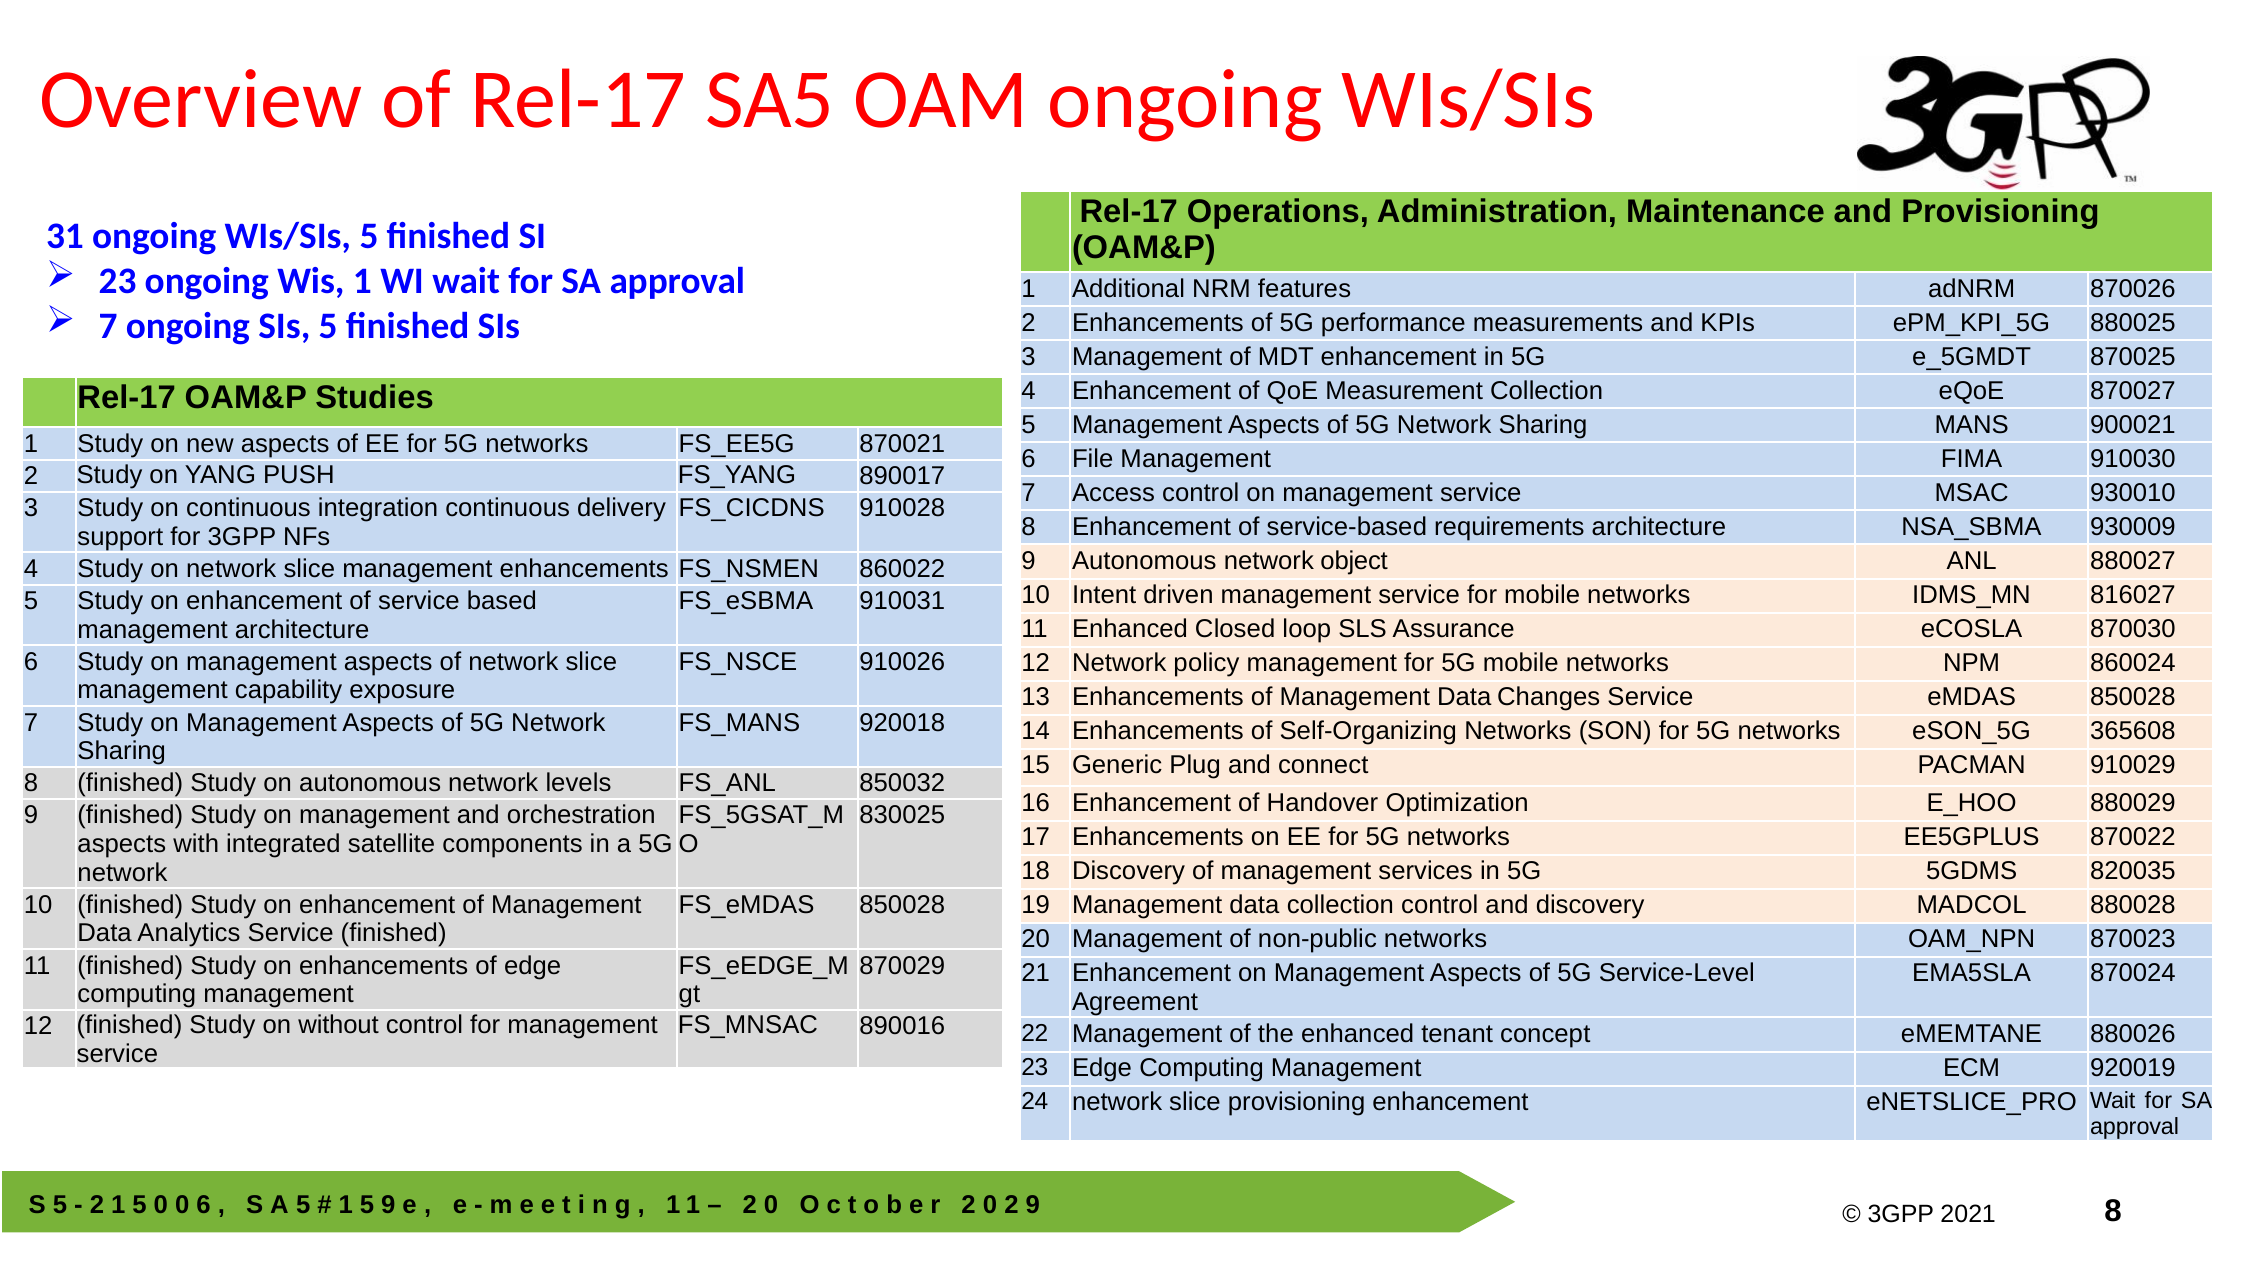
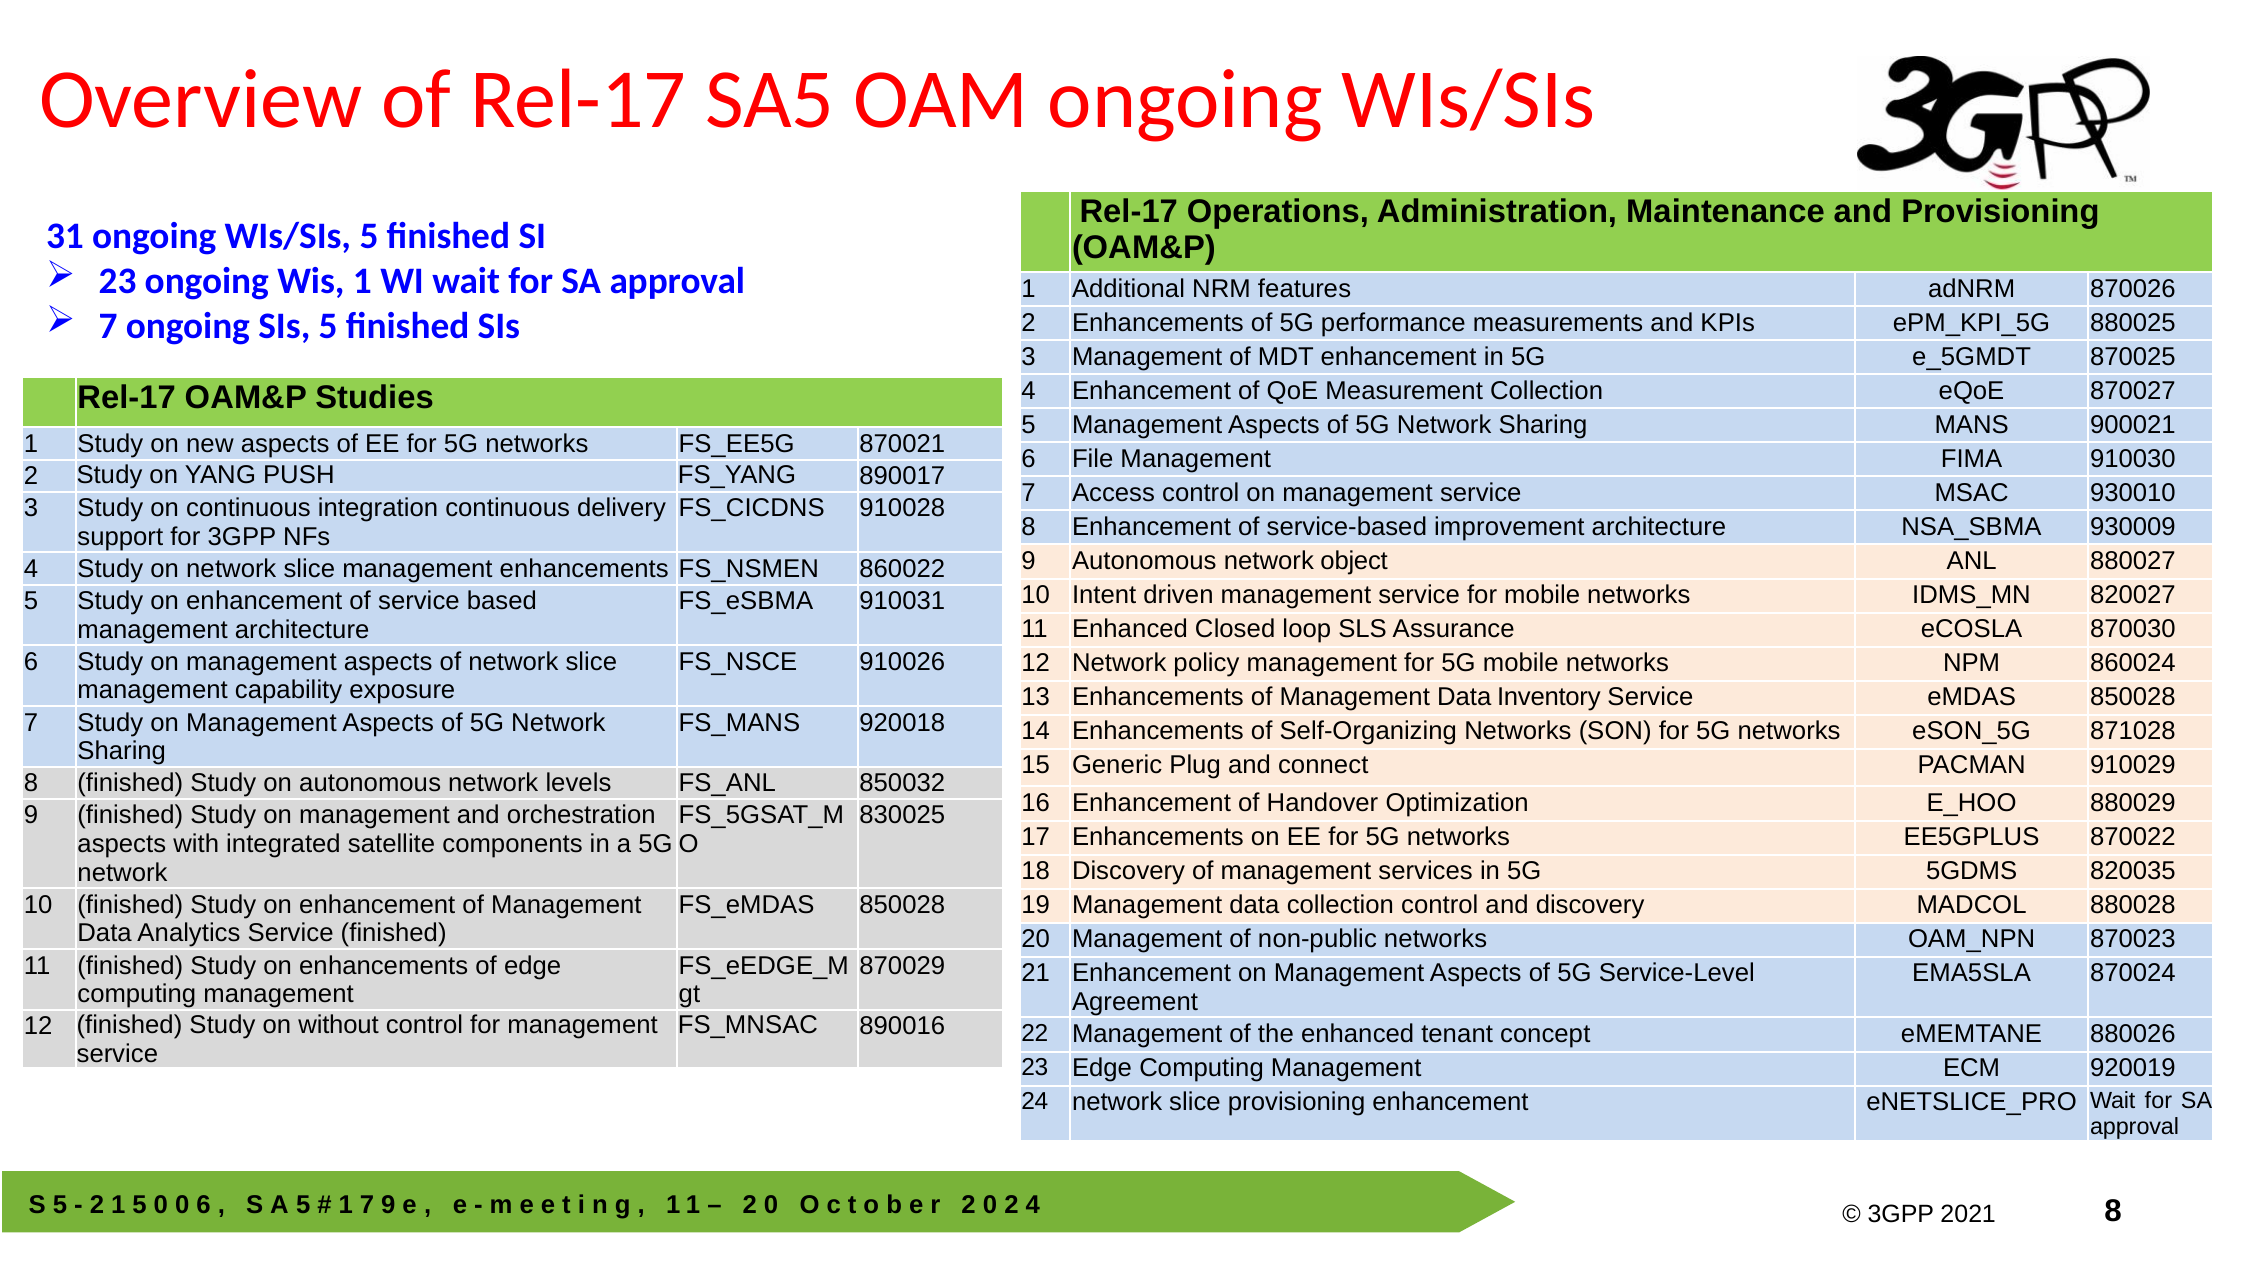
requirements: requirements -> improvement (1509, 527)
816027: 816027 -> 820027 (2133, 595)
Changes: Changes -> Inventory (1549, 697)
365608: 365608 -> 871028 (2133, 731)
5: 5 -> 7 (367, 1205)
2 9: 9 -> 4 (1033, 1205)
